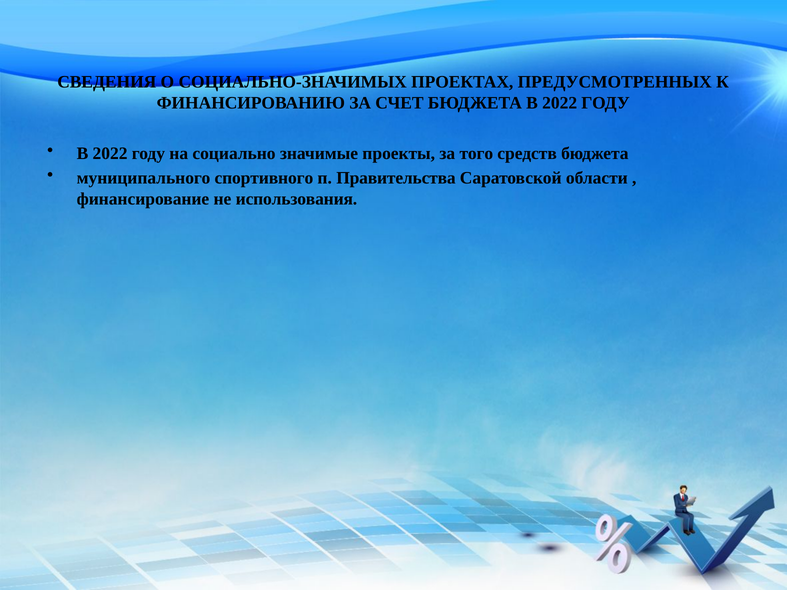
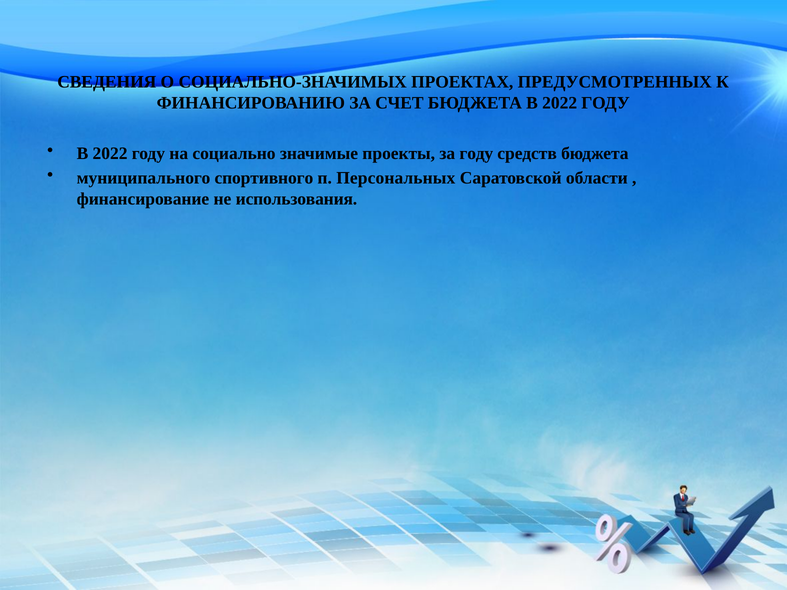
за того: того -> году (476, 153)
Правительства: Правительства -> Персональных (396, 178)
